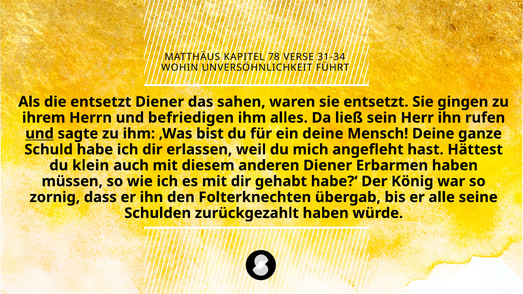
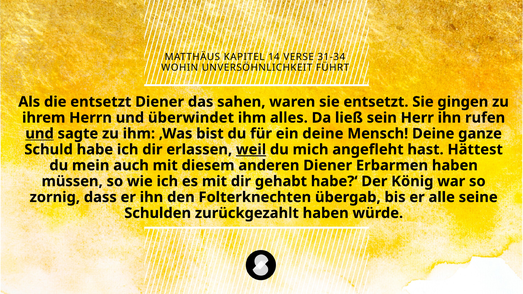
78: 78 -> 14 (274, 57)
befriedigen: befriedigen -> überwindet (191, 118)
weil underline: none -> present (251, 150)
klein: klein -> mein (91, 166)
